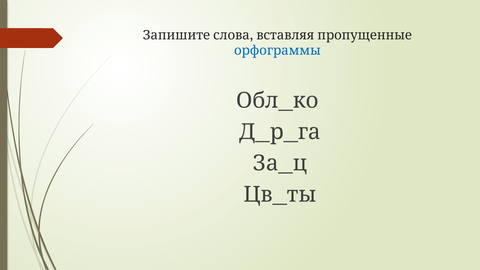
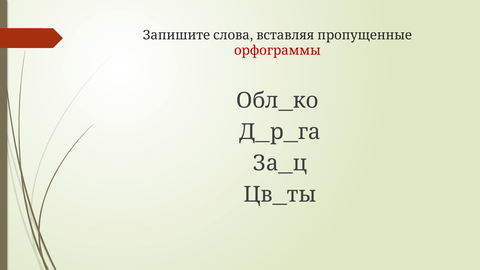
орфограммы colour: blue -> red (277, 51)
